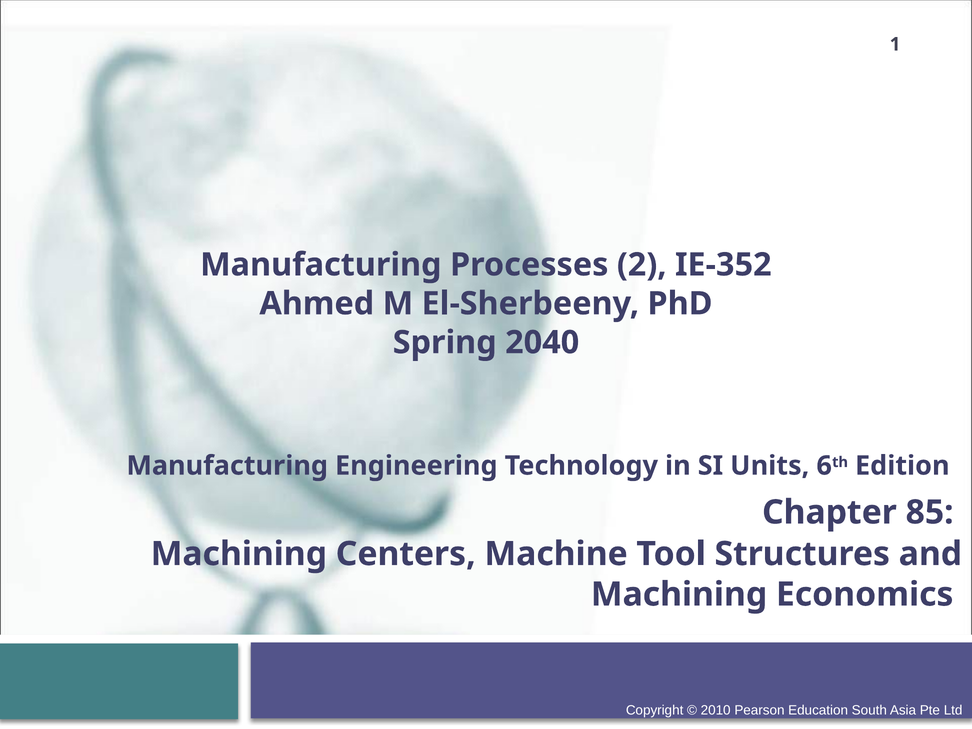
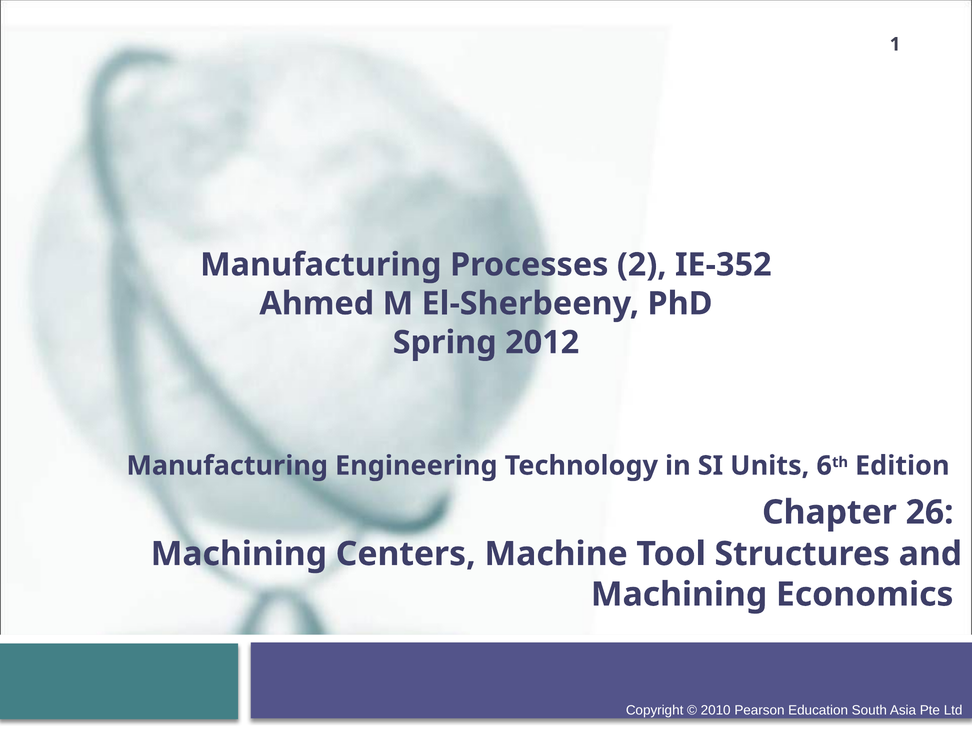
2040: 2040 -> 2012 (542, 343)
85: 85 -> 26 (930, 512)
